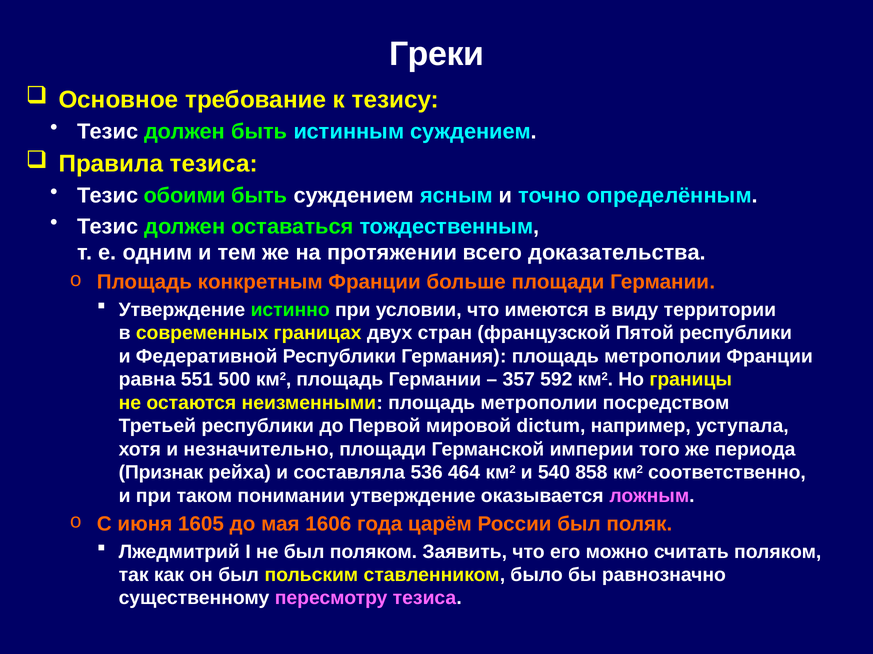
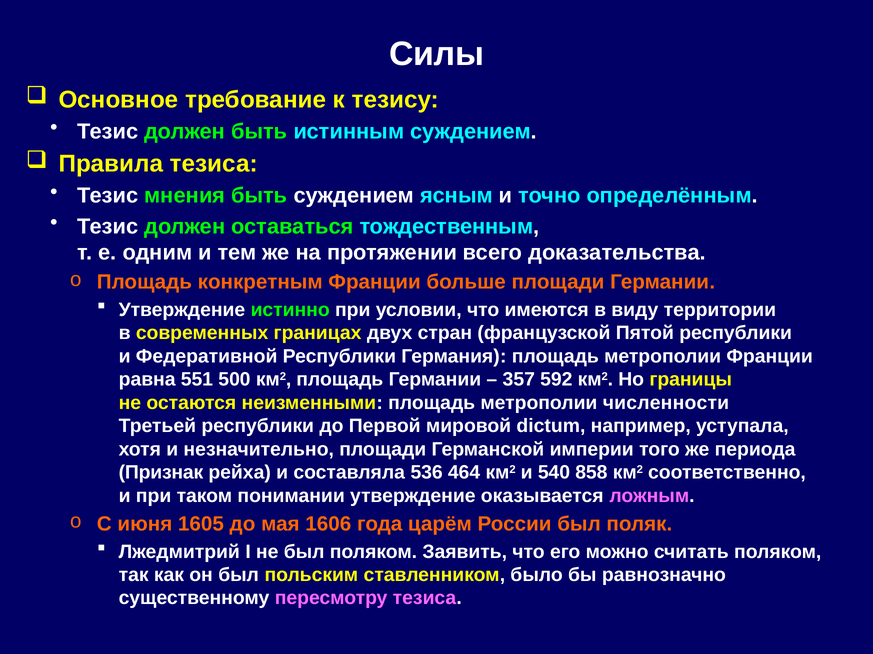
Греки: Греки -> Силы (437, 54)
обоими: обоими -> мнения (185, 196)
посредством: посредством -> численности (666, 403)
